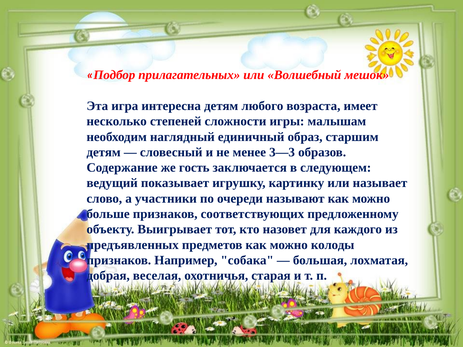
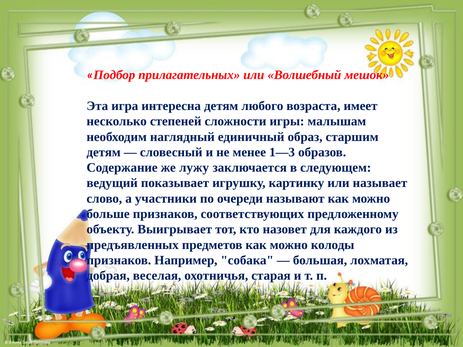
3—3: 3—3 -> 1—3 (282, 152)
гость: гость -> лужу (194, 168)
